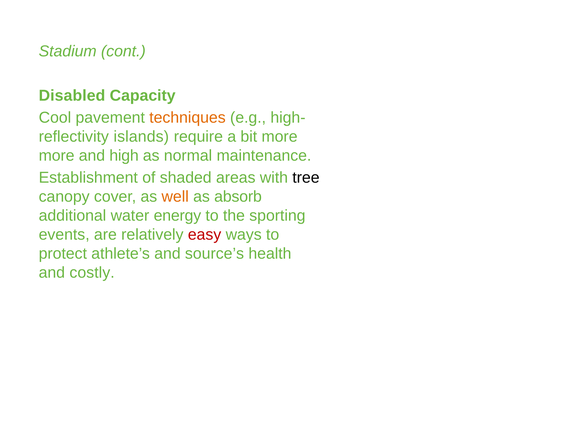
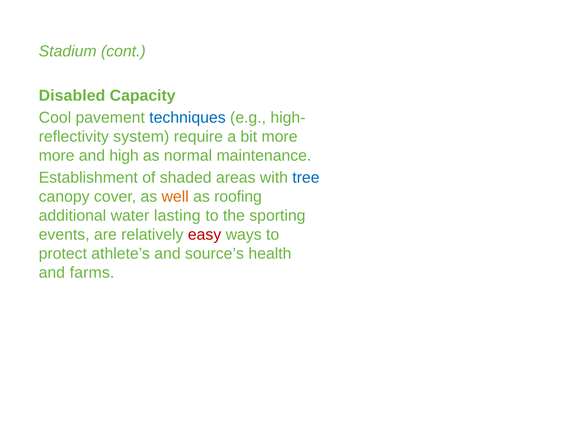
techniques colour: orange -> blue (187, 118)
islands: islands -> system (141, 137)
tree colour: black -> blue (306, 178)
absorb: absorb -> roofing (238, 197)
energy: energy -> lasting (177, 216)
costly: costly -> farms (92, 272)
